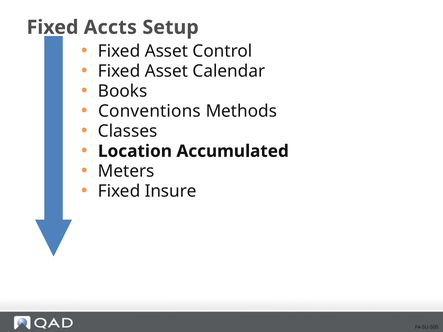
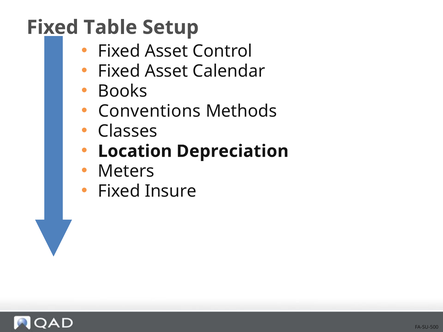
Accts: Accts -> Table (110, 27)
Accumulated: Accumulated -> Depreciation (233, 151)
